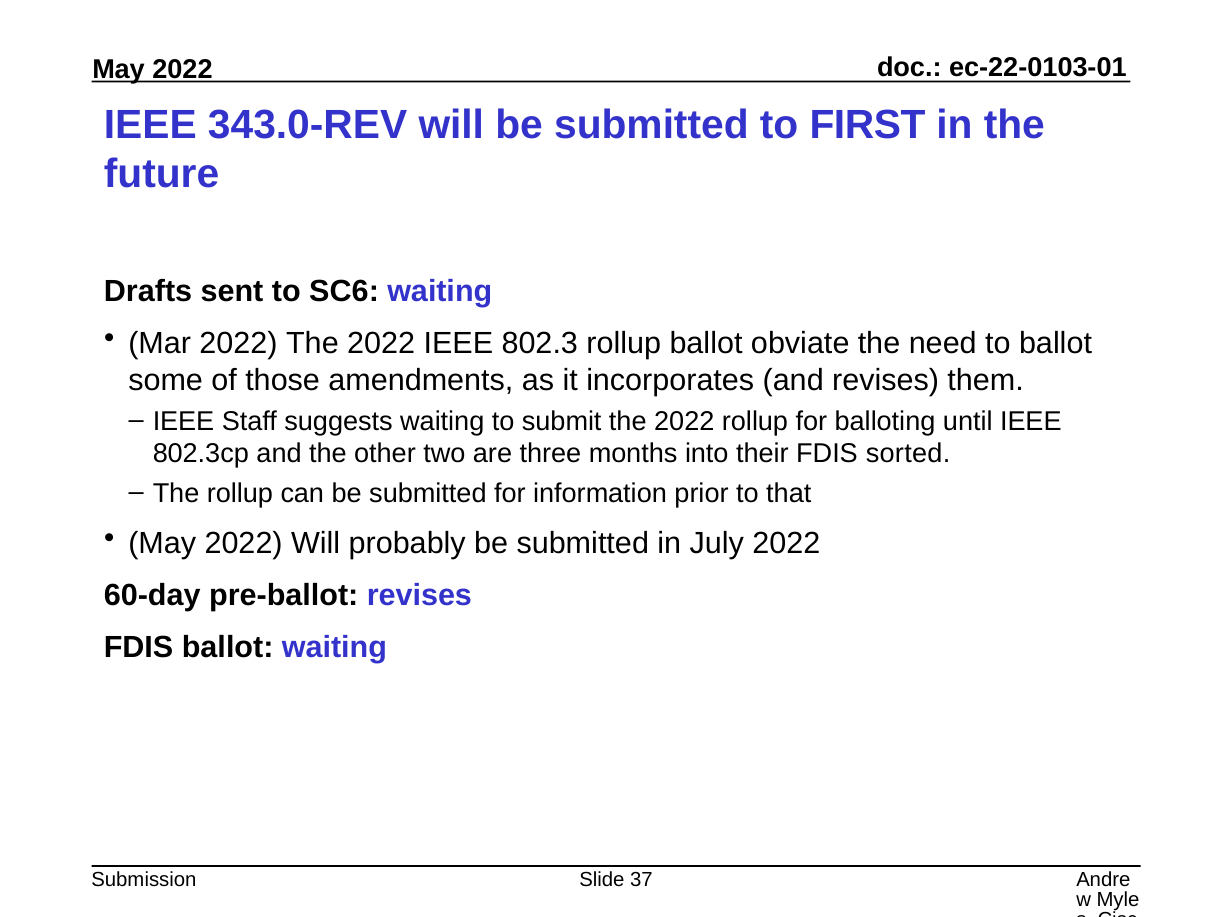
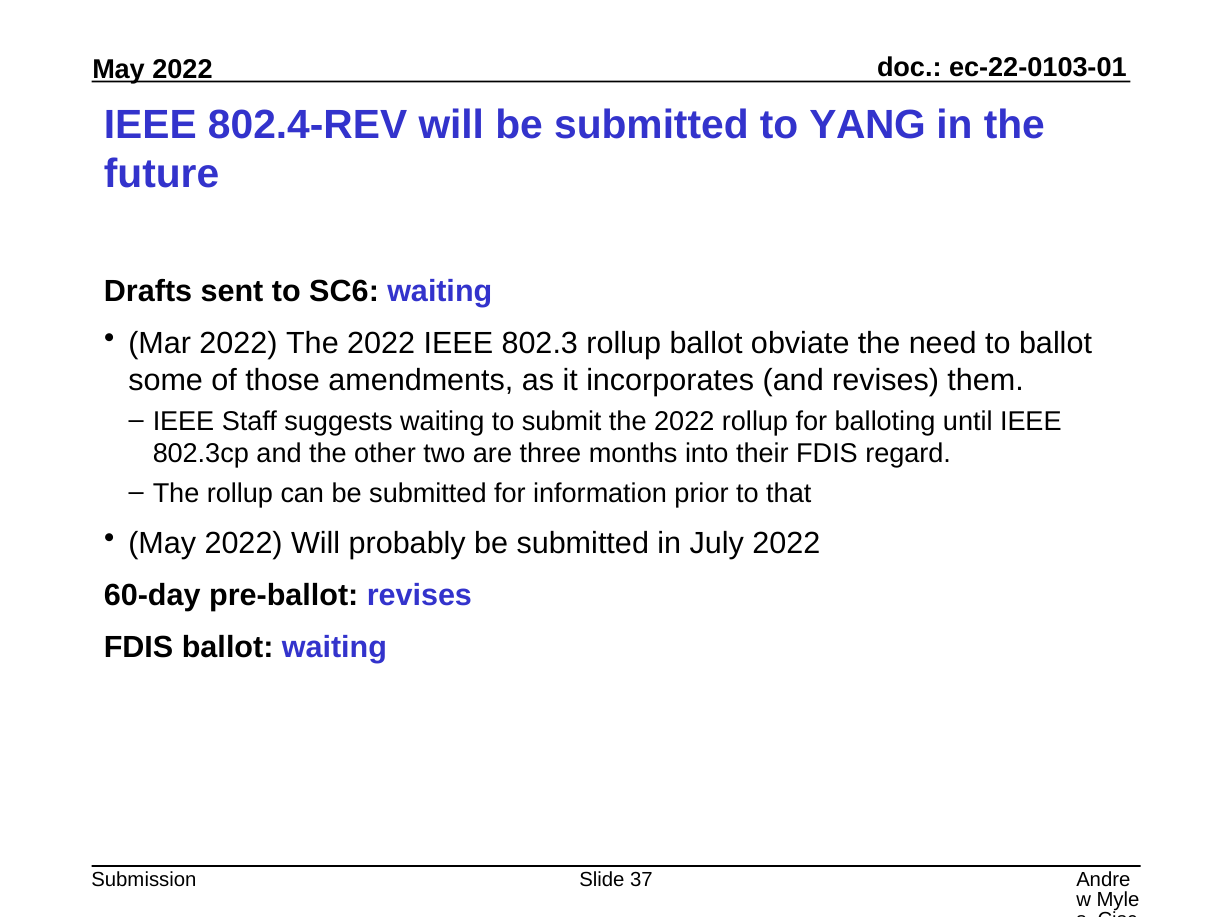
343.0-REV: 343.0-REV -> 802.4-REV (308, 125)
FIRST: FIRST -> YANG (867, 125)
sorted: sorted -> regard (908, 454)
